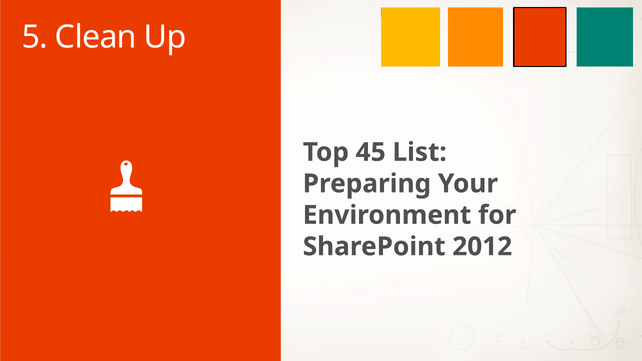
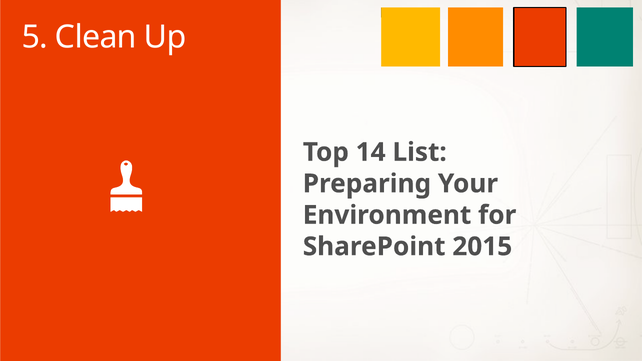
45: 45 -> 14 (371, 152)
2012: 2012 -> 2015 (482, 247)
